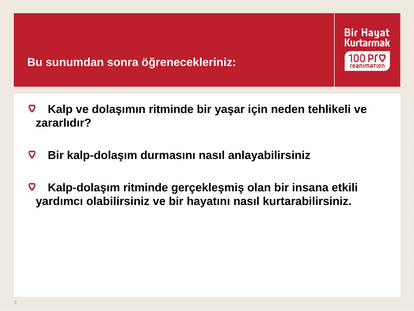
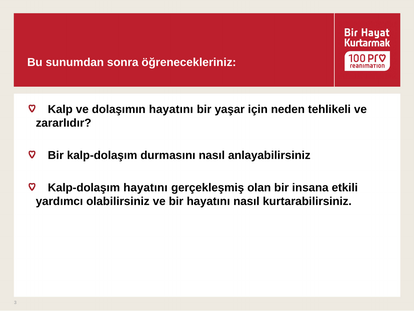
dolaşımın ritminde: ritminde -> hayatını (171, 109)
Kalp-dolaşım ritminde: ritminde -> hayatını (146, 187)
